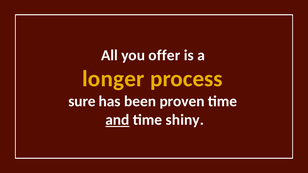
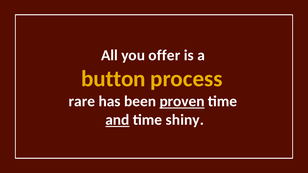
longer: longer -> button (113, 79)
sure: sure -> rare (82, 102)
proven underline: none -> present (182, 102)
